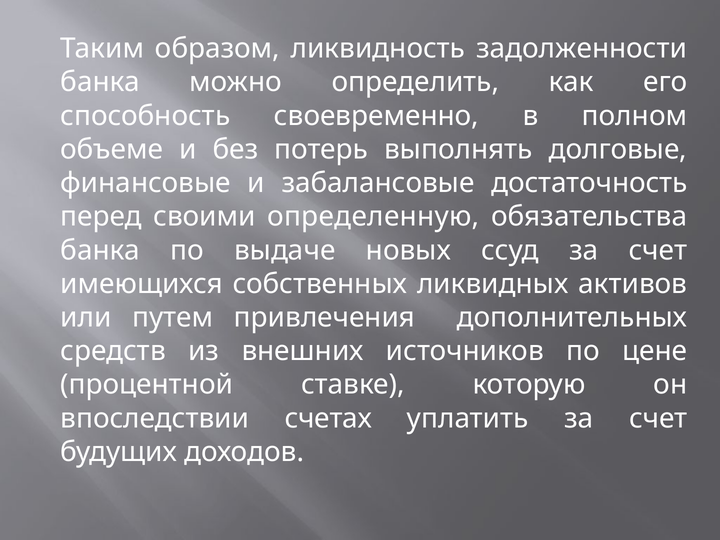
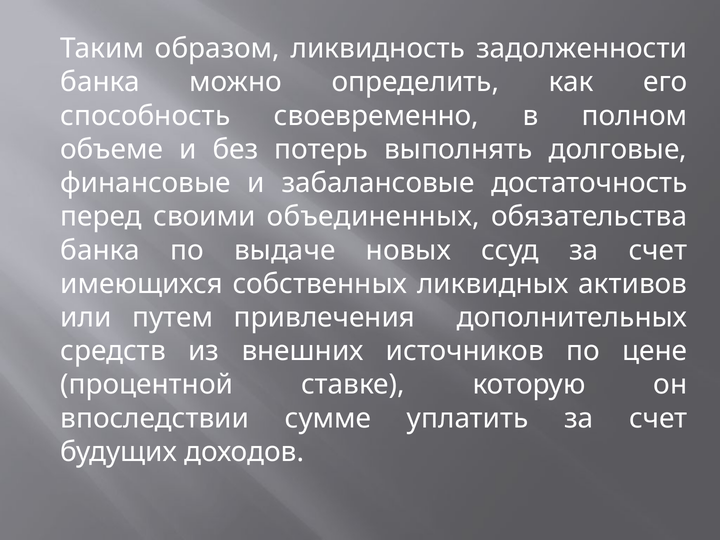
определенную: определенную -> объединенных (373, 217)
счетах: счетах -> сумме (328, 418)
